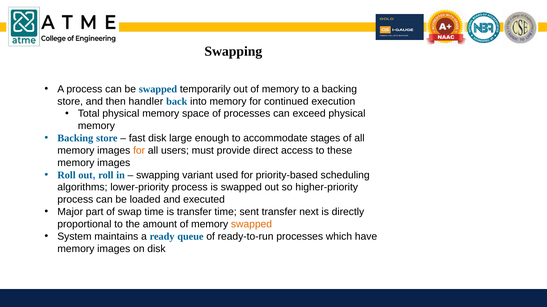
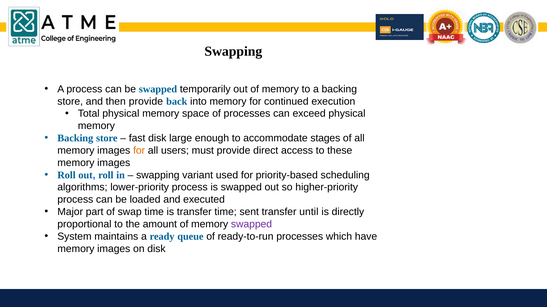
then handler: handler -> provide (146, 102)
next: next -> until (309, 212)
swapped colour: orange -> purple (252, 225)
